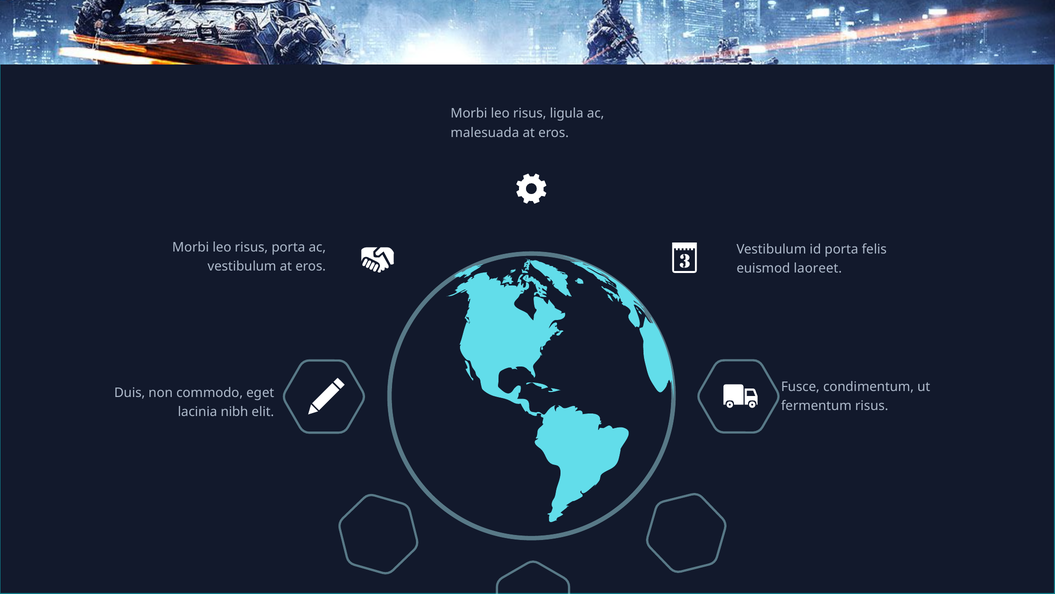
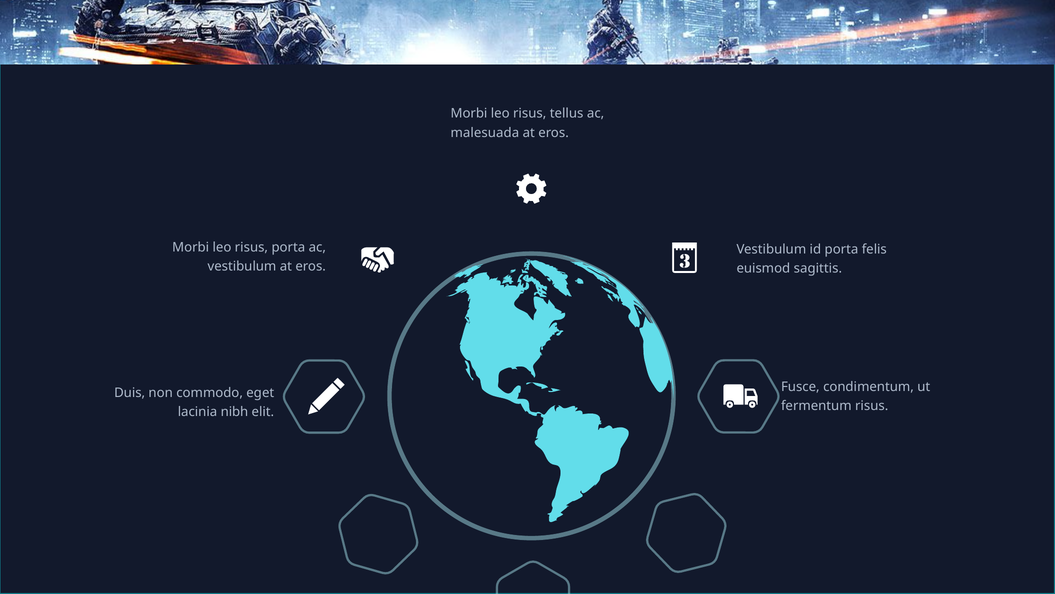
ligula: ligula -> tellus (567, 114)
laoreet: laoreet -> sagittis (818, 268)
